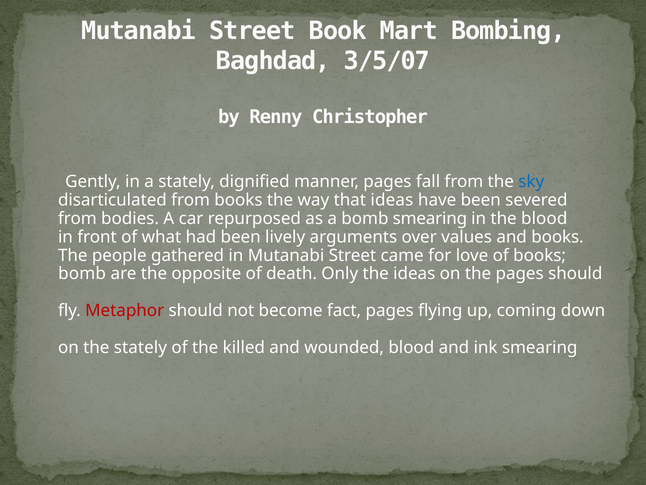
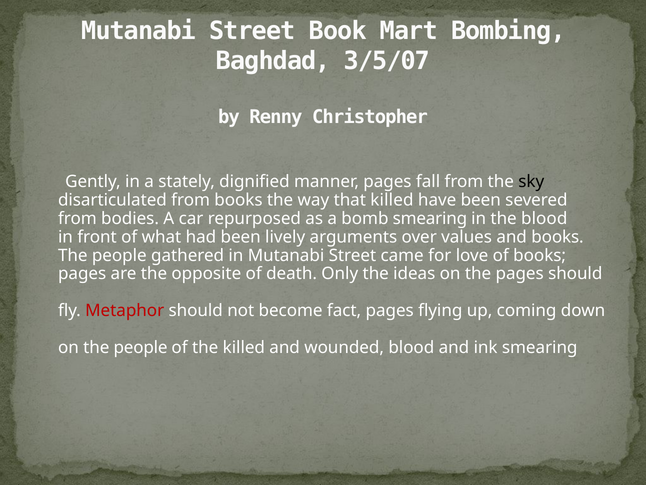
sky colour: blue -> black (531, 181)
that ideas: ideas -> killed (392, 200)
bomb: bomb -> pages (82, 274)
on the stately: stately -> people (141, 347)
